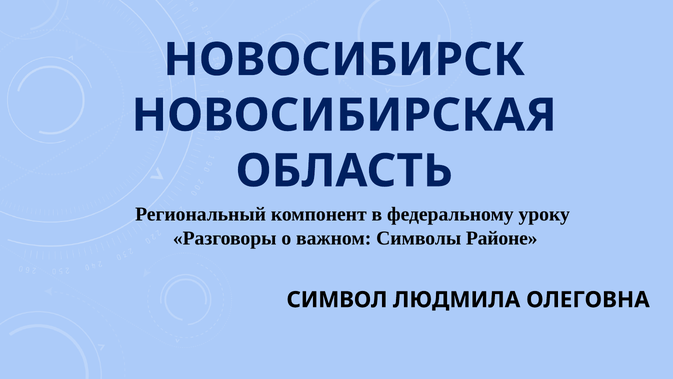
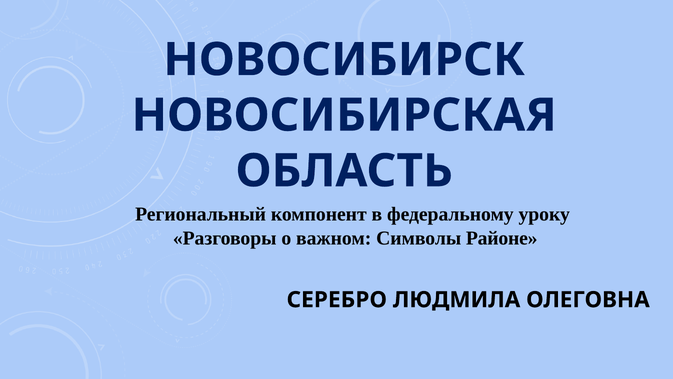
СИМВОЛ: СИМВОЛ -> СЕРЕБРО (337, 299)
